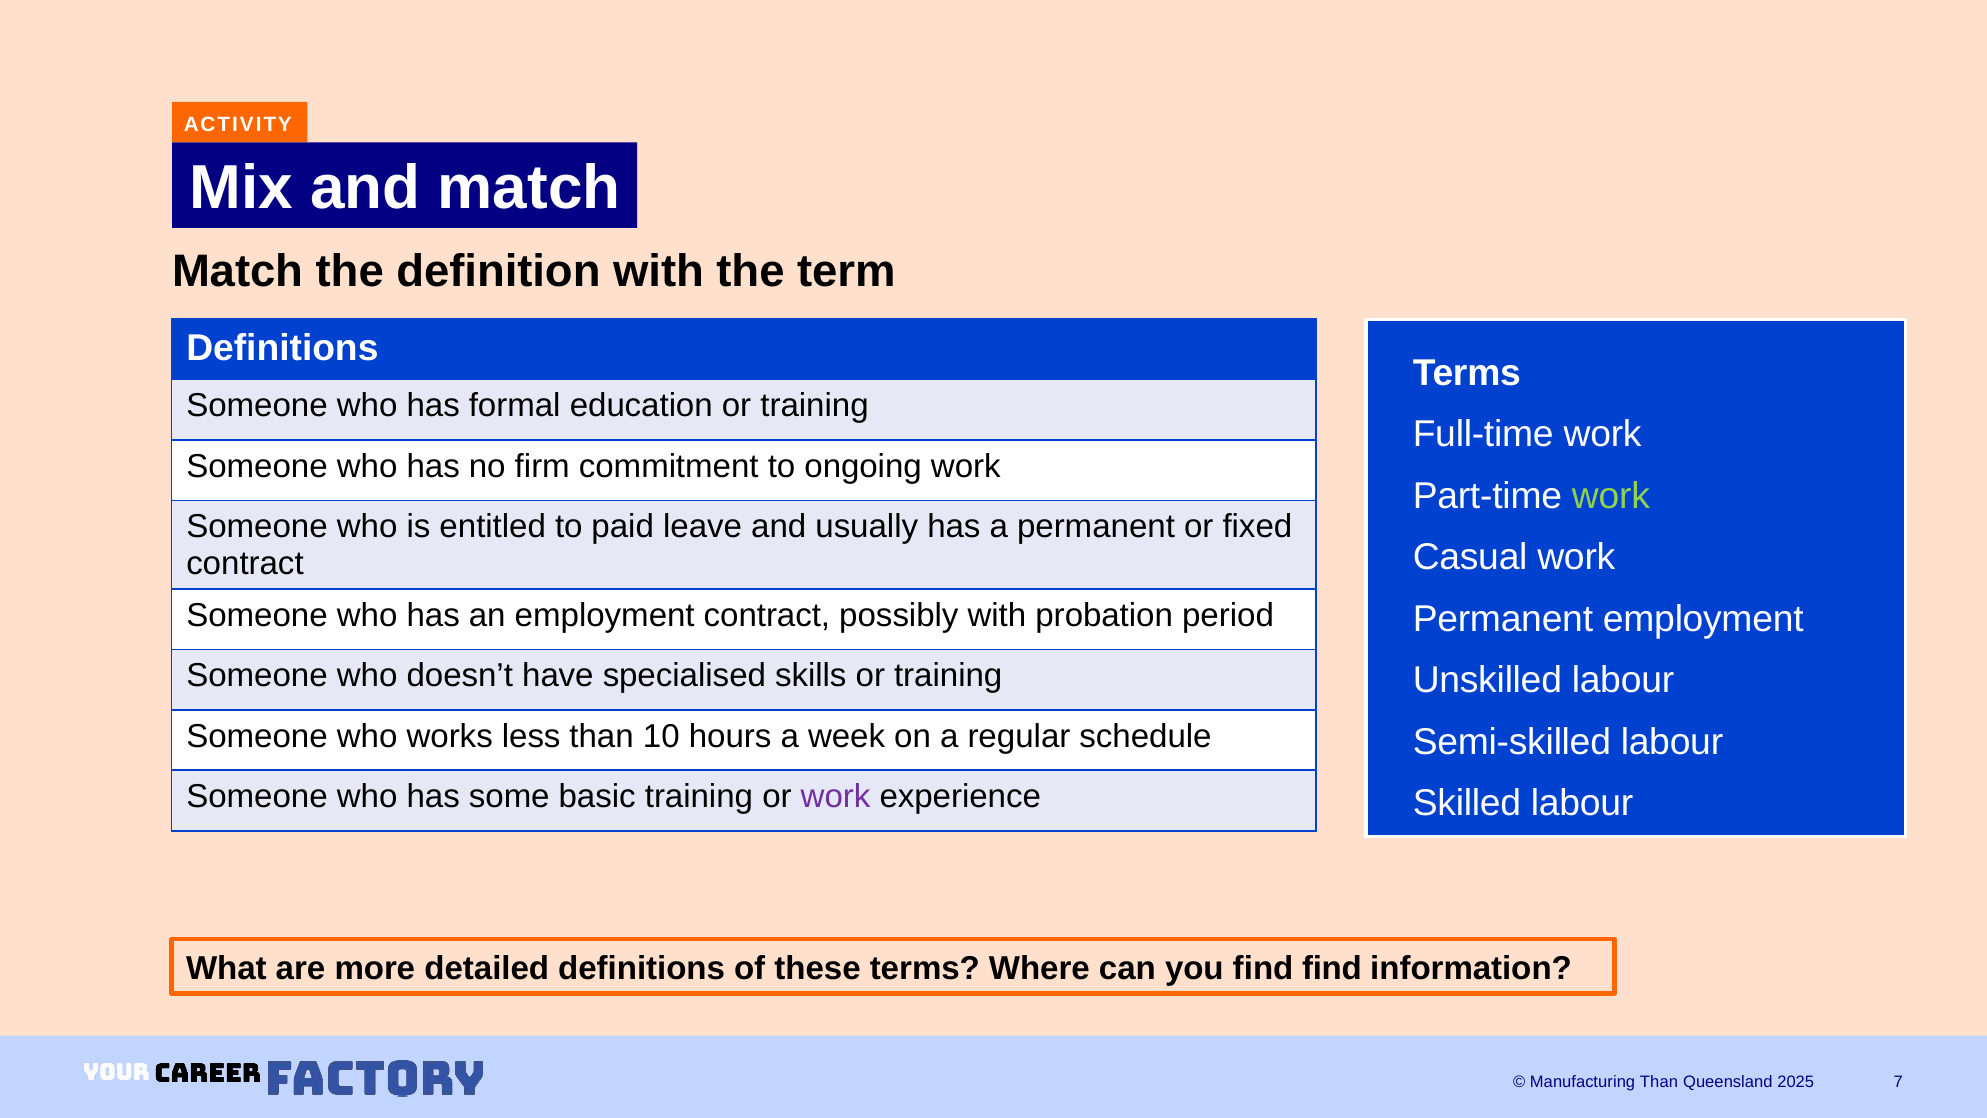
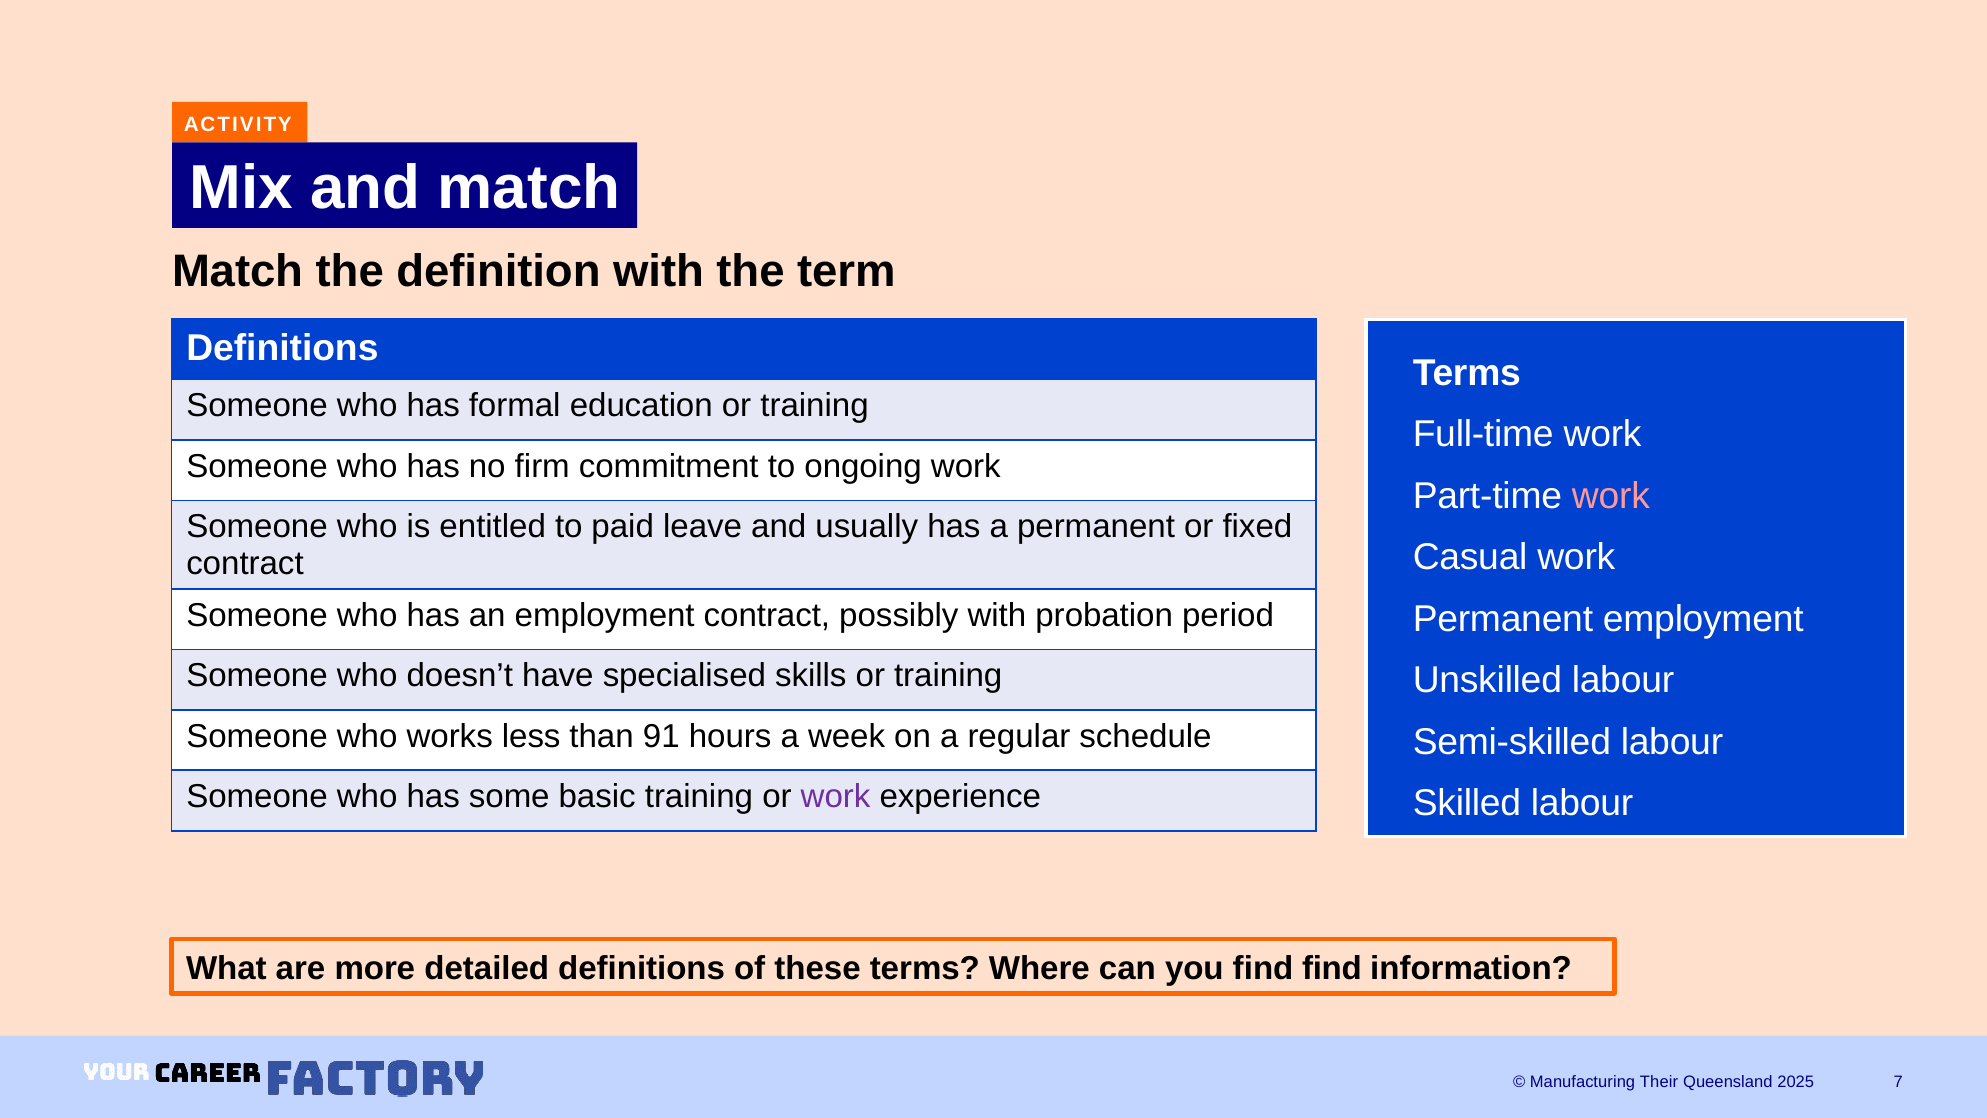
work colour: light green -> pink (1611, 496)
10: 10 -> 91 (661, 736)
Than: Than -> Their (1659, 1082)
